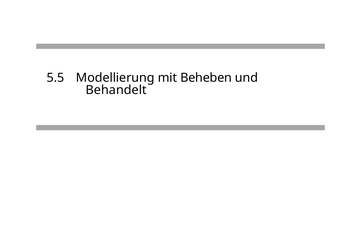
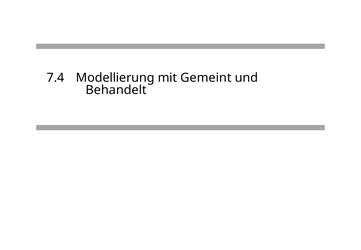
5.5: 5.5 -> 7.4 (55, 78)
Beheben: Beheben -> Gemeint (206, 78)
